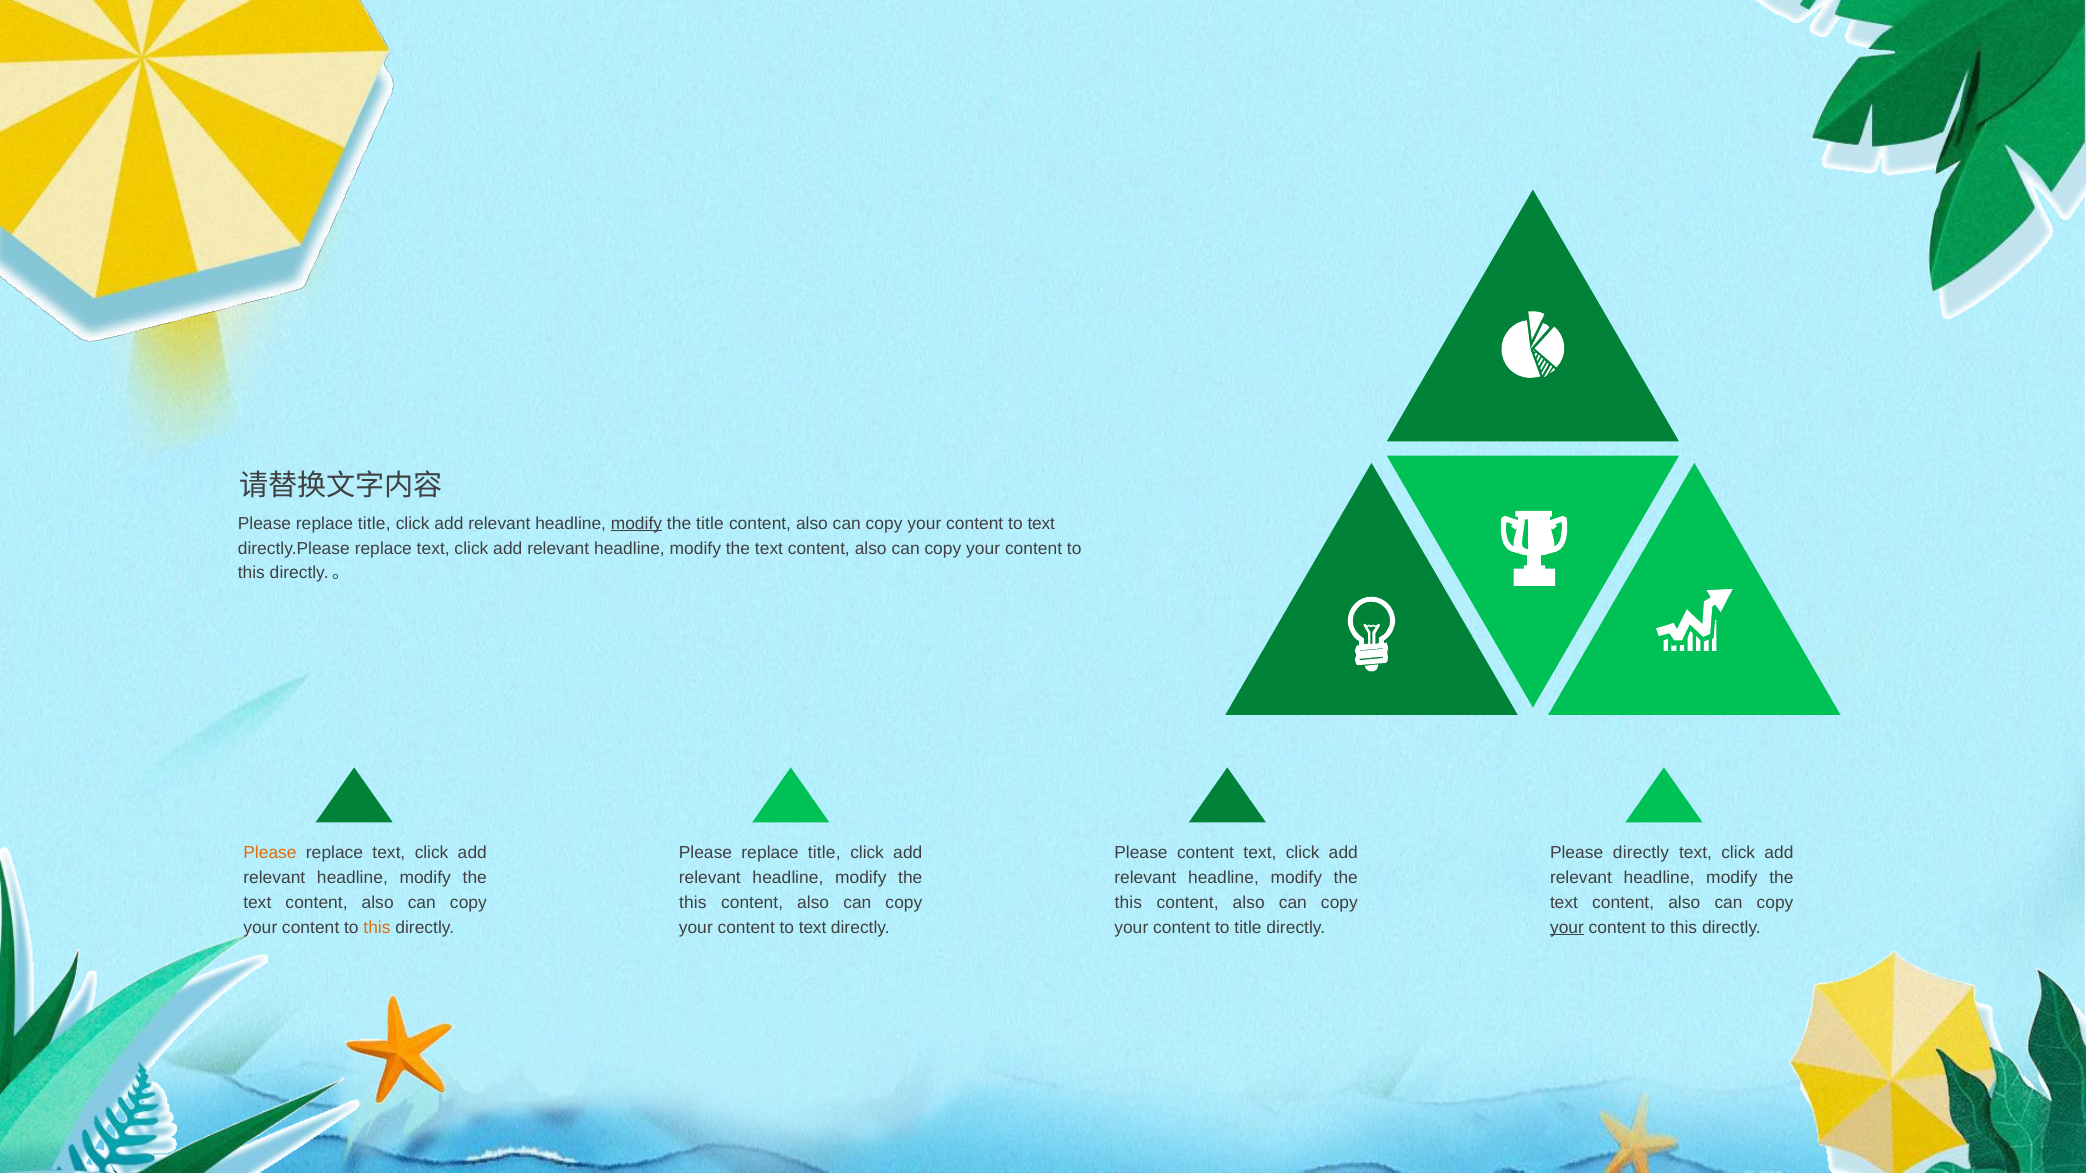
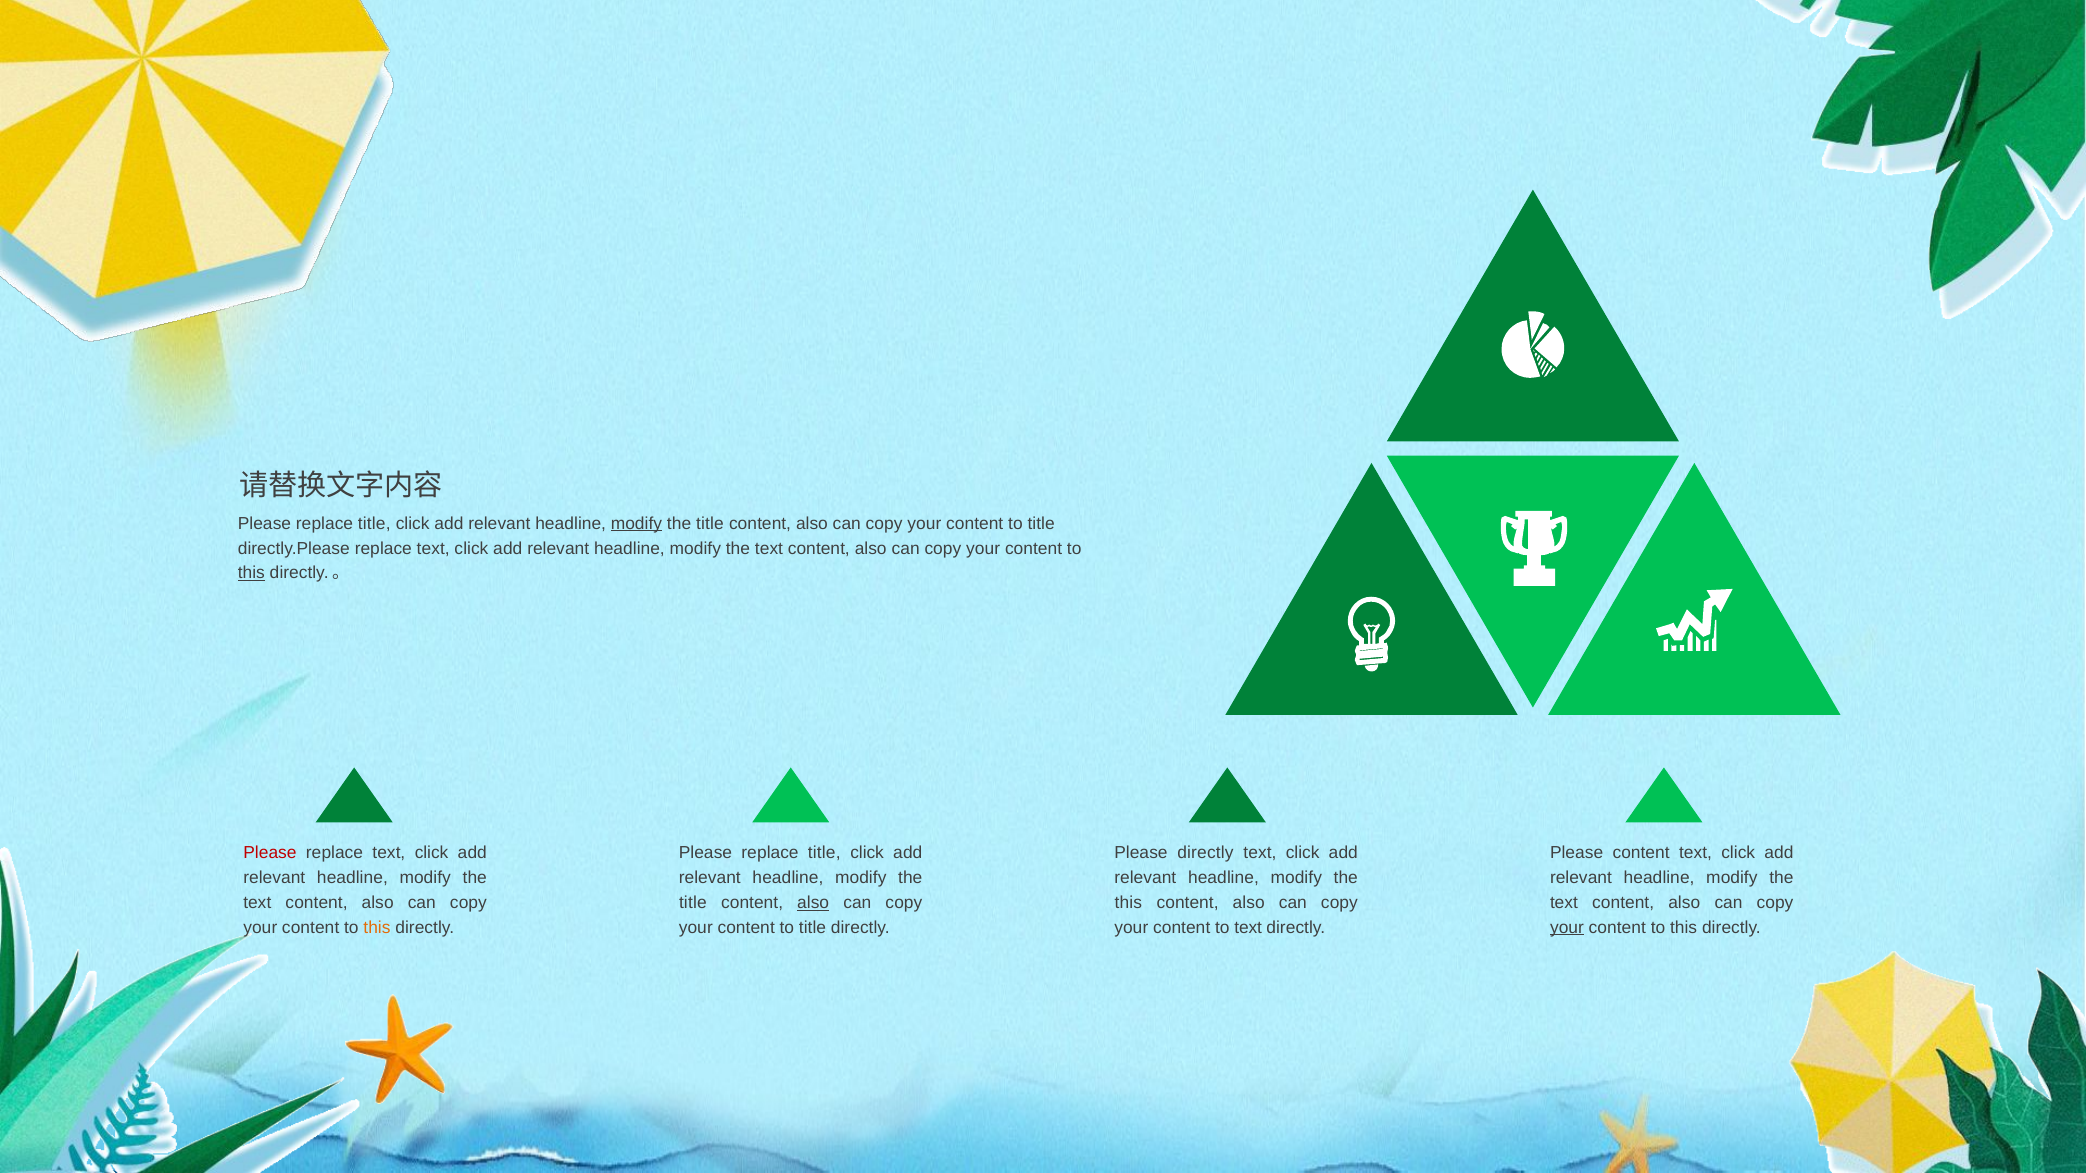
text: text -> title (1041, 524)
this underline: none -> present (251, 573)
Please colour: orange -> red (270, 853)
Please content: content -> directly (1205, 853)
Please directly: directly -> content (1641, 853)
this: this -> title (693, 903)
also underline: none -> present (813, 903)
text: text -> title (812, 928)
to title: title -> text (1248, 928)
